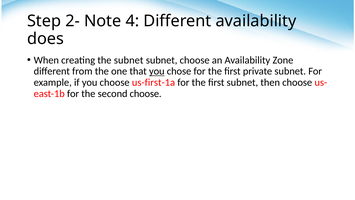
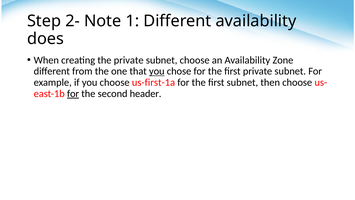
4: 4 -> 1 (132, 21)
the subnet: subnet -> private (129, 60)
for underline: none -> present (73, 93)
second choose: choose -> header (146, 93)
